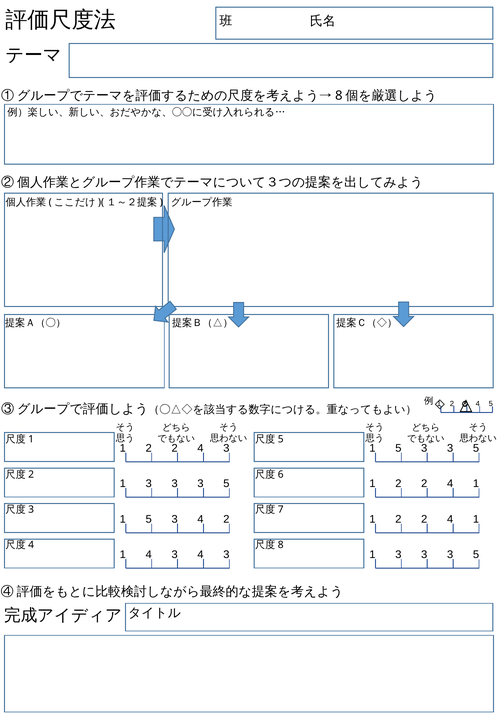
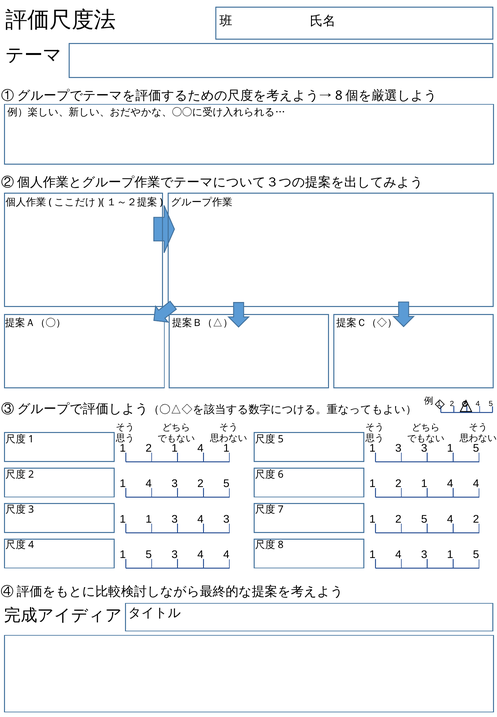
2: 2 -> 1 (175, 449)
3: 3 -> 1 (226, 449)
5: 5 -> 3 (398, 449)
3: 3 -> 1 (450, 449)
3: 3 -> 4 (149, 484)
3: 3 -> 2 (200, 484)
2: 2 -> 1 (424, 484)
1: 1 -> 4 (476, 484)
5: 5 -> 1 (149, 520)
3 4 2: 2 -> 3 (226, 520)
2: 2 -> 5 (424, 520)
1: 1 -> 2 (476, 520)
4: 4 -> 5 (149, 555)
3 4 3: 3 -> 4 (226, 555)
3: 3 -> 4 (398, 555)
3: 3 -> 1 (450, 555)
